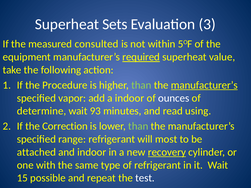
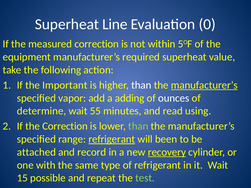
Sets: Sets -> Line (115, 24)
3: 3 -> 0 (207, 24)
measured consulted: consulted -> correction (97, 44)
required underline: present -> none (141, 57)
Procedure: Procedure -> Important (65, 85)
than colour: light green -> white (141, 85)
a indoor: indoor -> adding (130, 98)
93: 93 -> 55 (95, 111)
refrigerant underline: none -> present (112, 139)
most: most -> been (166, 139)
and indoor: indoor -> record (92, 152)
test colour: white -> light green (145, 178)
